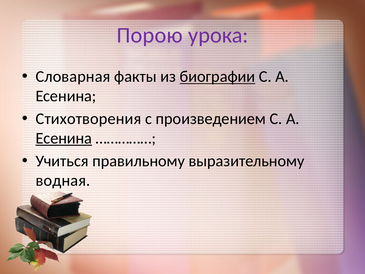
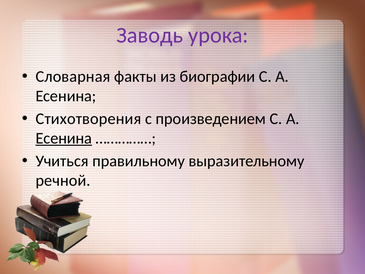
Порою: Порою -> Заводь (150, 35)
биографии underline: present -> none (217, 77)
водная: водная -> речной (63, 180)
